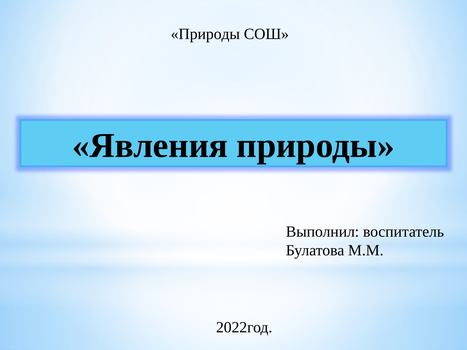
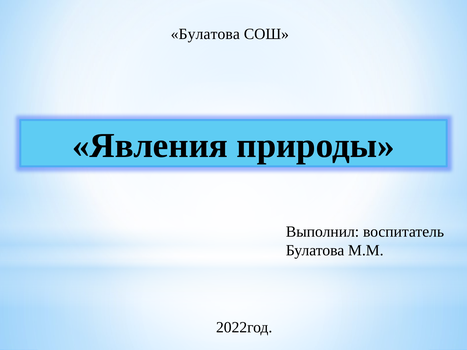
Природы: Природы -> Булатова (205, 34)
